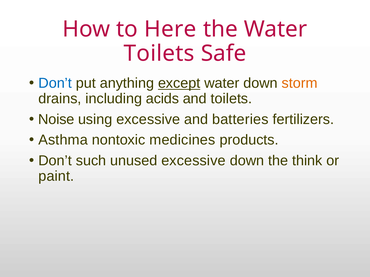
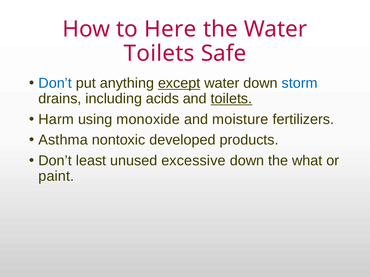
storm colour: orange -> blue (300, 83)
toilets underline: none -> present (231, 99)
Noise: Noise -> Harm (56, 120)
using excessive: excessive -> monoxide (148, 120)
batteries: batteries -> moisture (240, 120)
medicines: medicines -> developed (182, 140)
such: such -> least (91, 161)
think: think -> what (307, 161)
